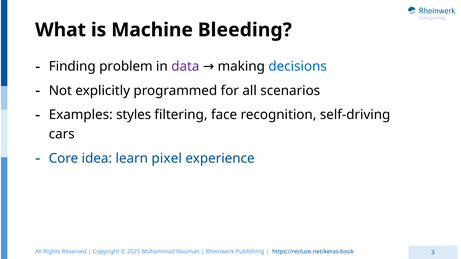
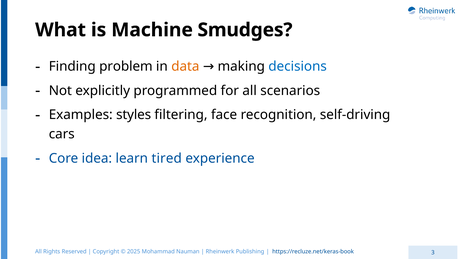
Bleeding: Bleeding -> Smudges (245, 30)
data colour: purple -> orange (185, 67)
pixel: pixel -> tired (167, 158)
